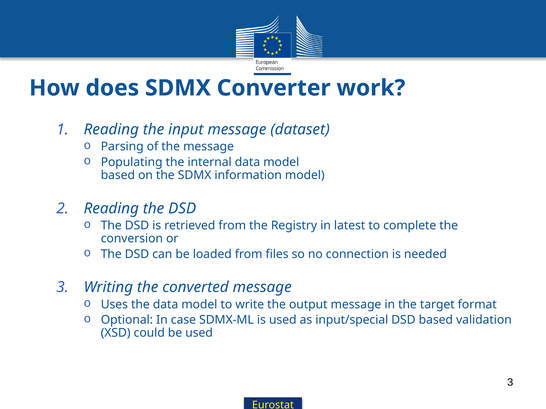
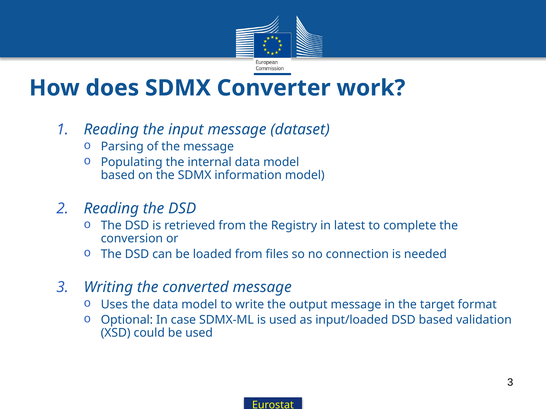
input/special: input/special -> input/loaded (352, 320)
